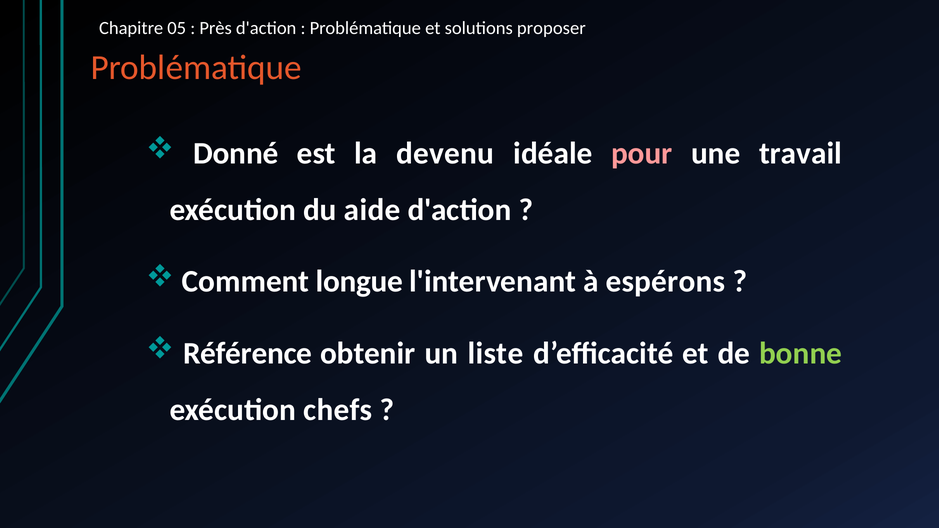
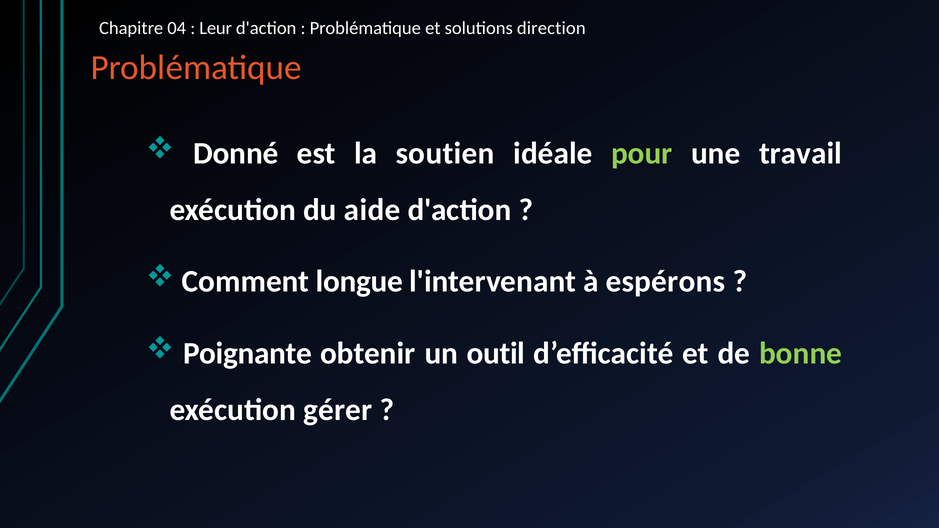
05: 05 -> 04 (177, 28)
Près: Près -> Leur (216, 28)
proposer: proposer -> direction (551, 28)
devenu: devenu -> soutien (445, 153)
pour colour: pink -> light green (642, 153)
Référence: Référence -> Poignante (248, 354)
liste: liste -> outil (496, 354)
chefs: chefs -> gérer (338, 410)
